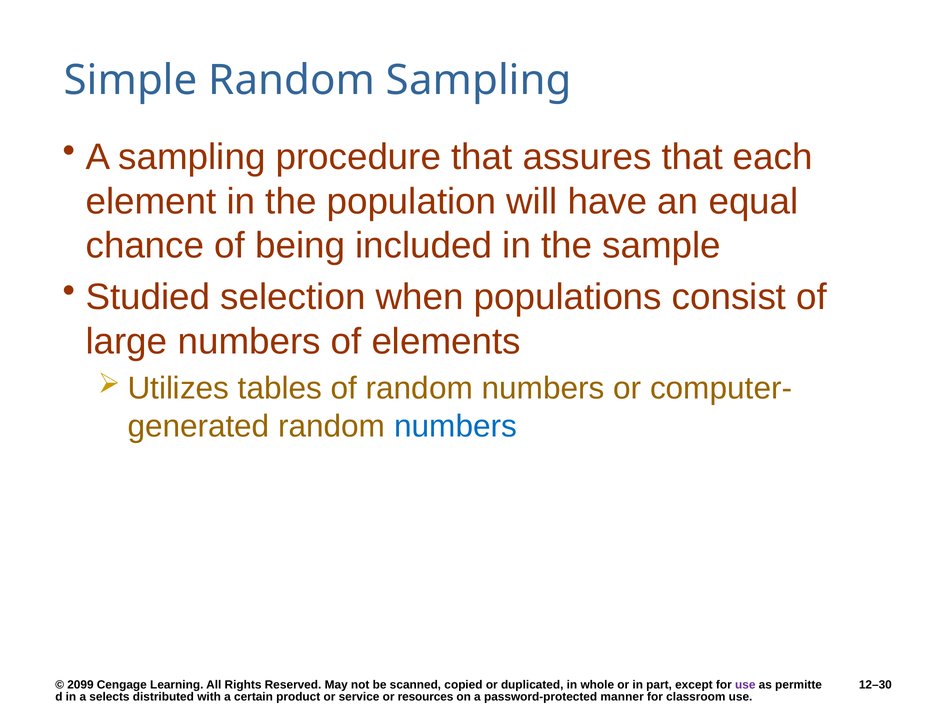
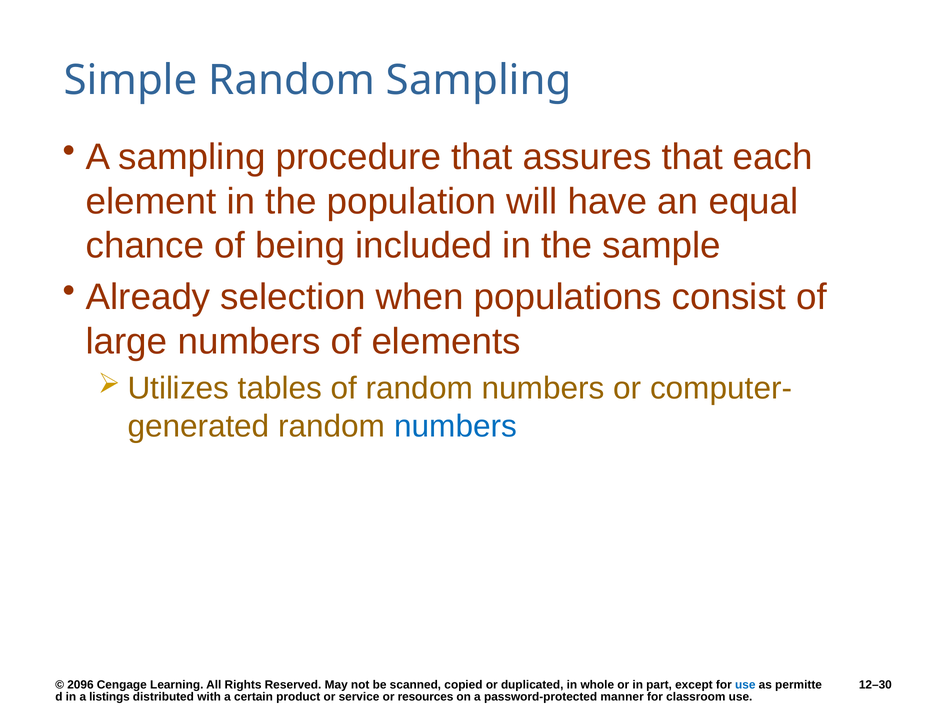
Studied: Studied -> Already (148, 297)
2099: 2099 -> 2096 (80, 685)
use colour: purple -> blue (745, 685)
selects: selects -> listings (110, 697)
